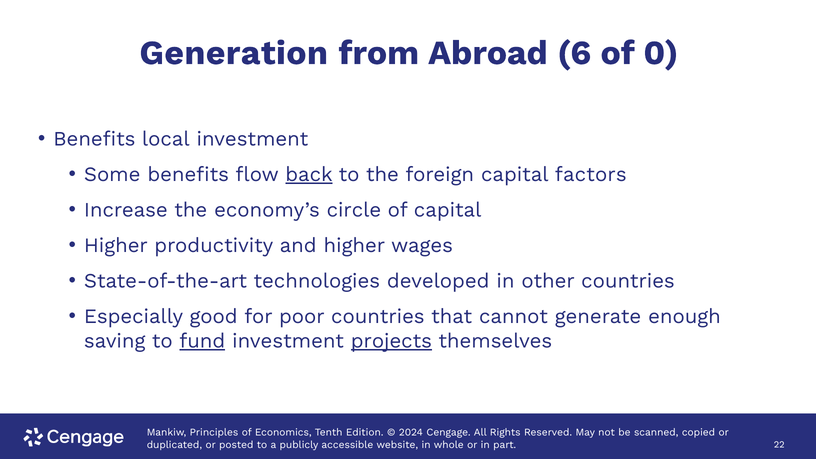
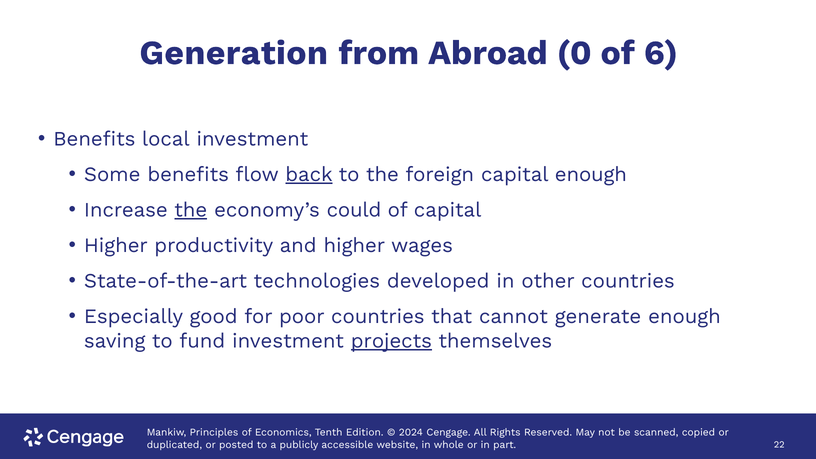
6: 6 -> 0 (574, 53)
0: 0 -> 6 (661, 53)
capital factors: factors -> enough (591, 174)
the underline: none -> present (191, 210)
circle: circle -> could (354, 210)
fund underline: present -> none (202, 341)
